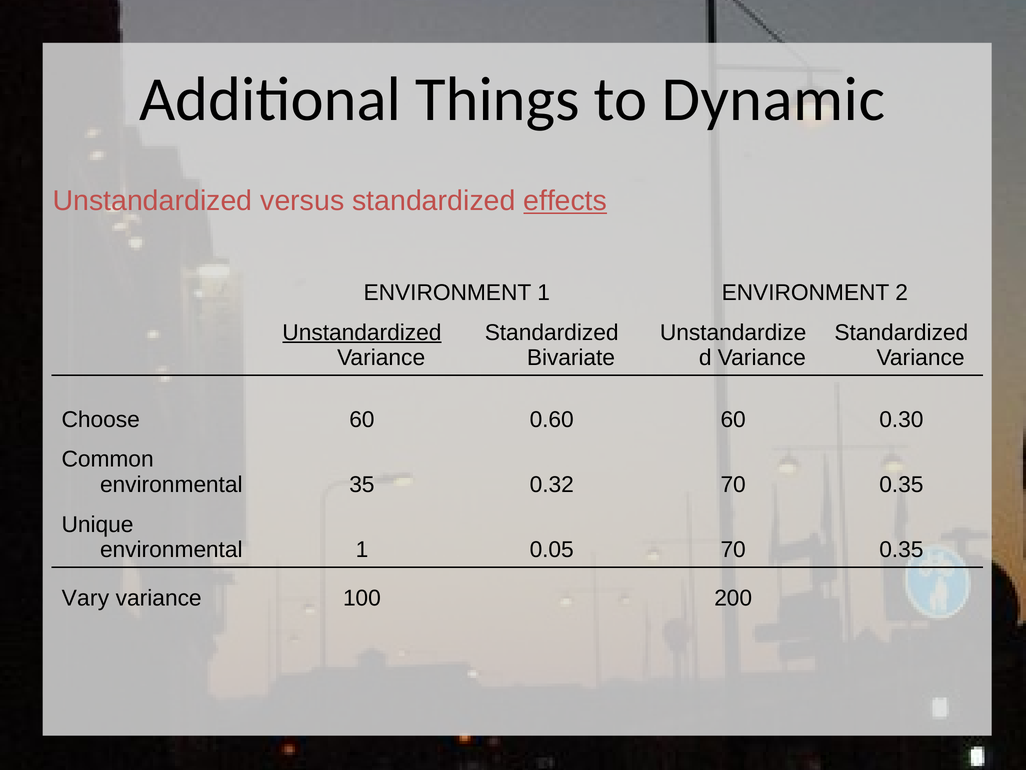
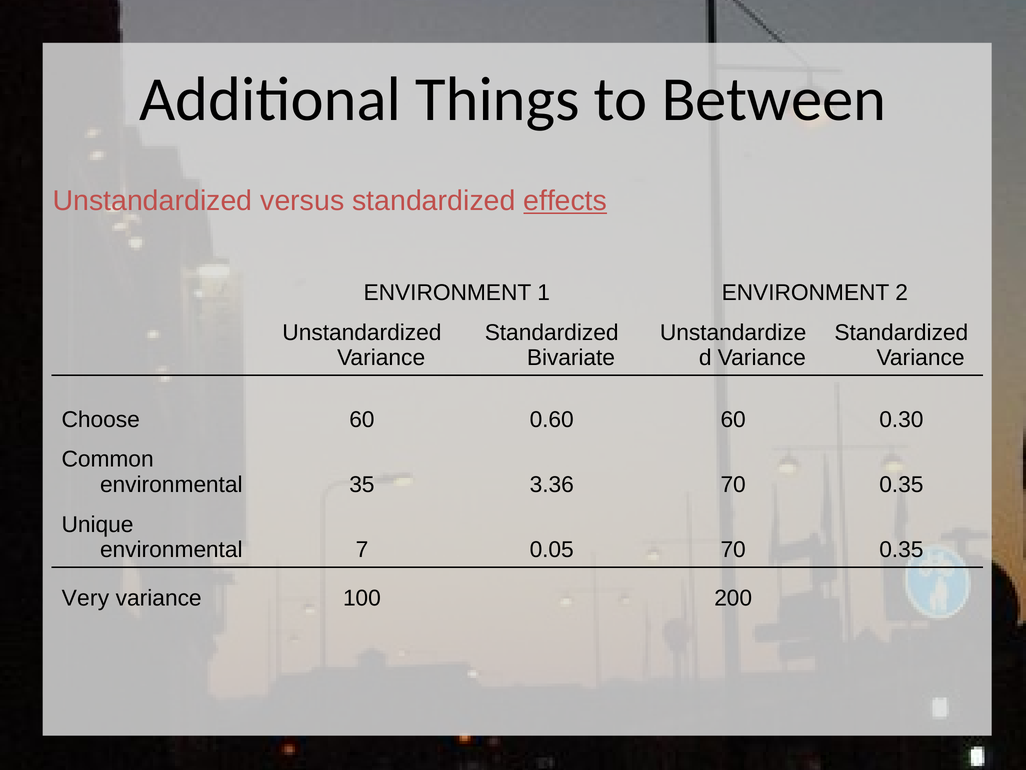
Dynamic: Dynamic -> Between (774, 99)
Unstandardized underline: present -> none (362, 332)
0.32: 0.32 -> 3.36 (552, 484)
environmental 1: 1 -> 7 (362, 549)
Vary: Vary -> Very (85, 598)
